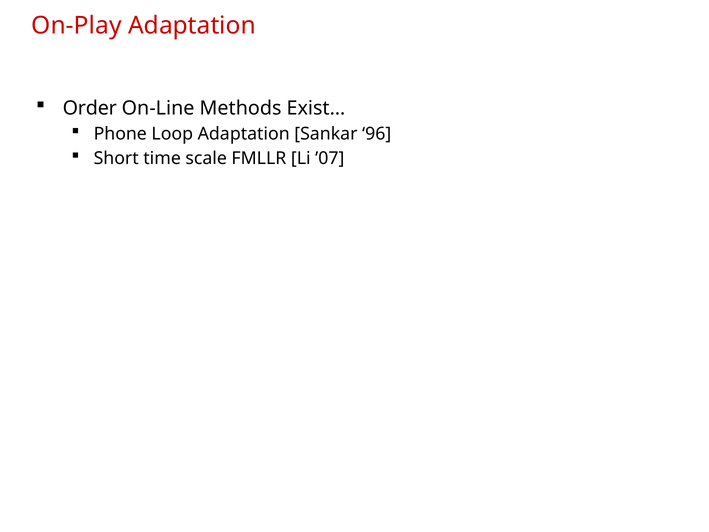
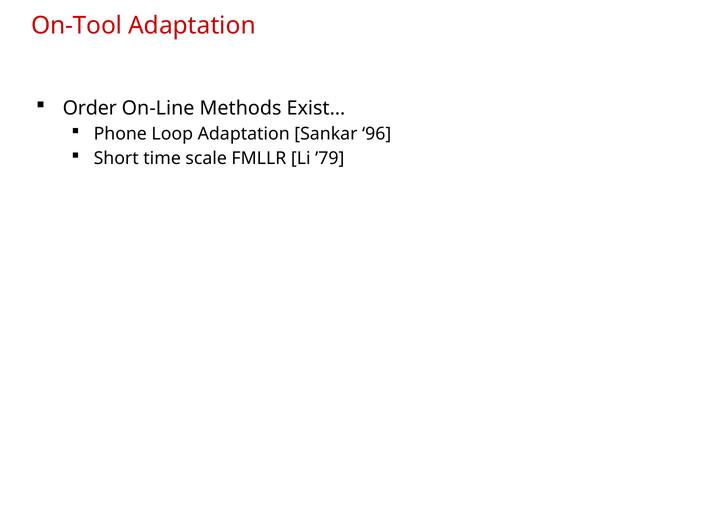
On-Play: On-Play -> On-Tool (77, 26)
’07: ’07 -> ’79 (330, 158)
